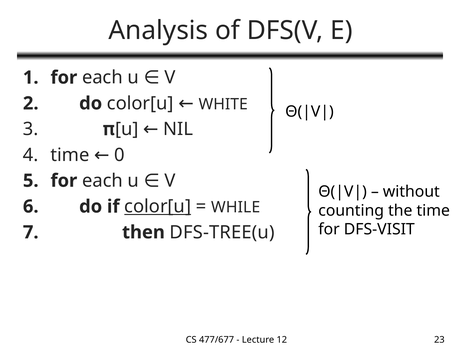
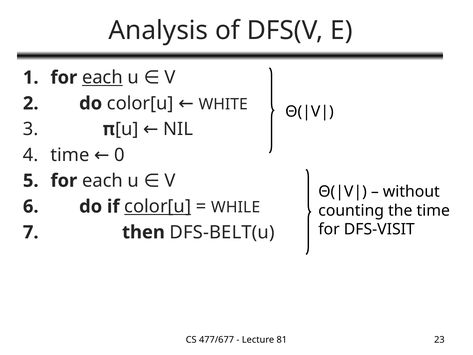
each underline: none -> present (102, 78)
DFS-TREE(u: DFS-TREE(u -> DFS-BELT(u (222, 232)
12: 12 -> 81 (282, 339)
